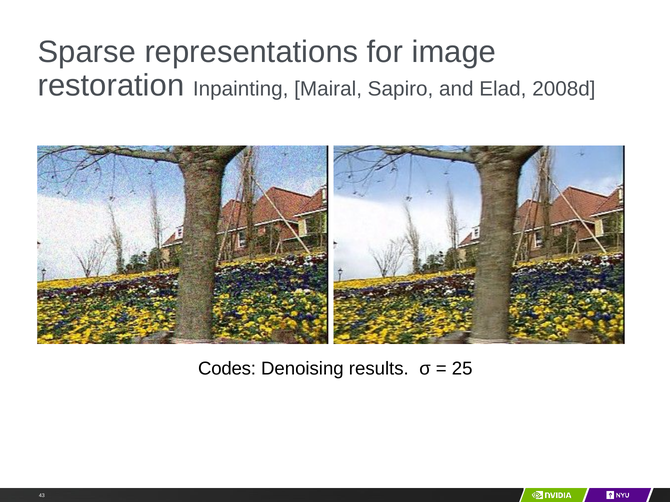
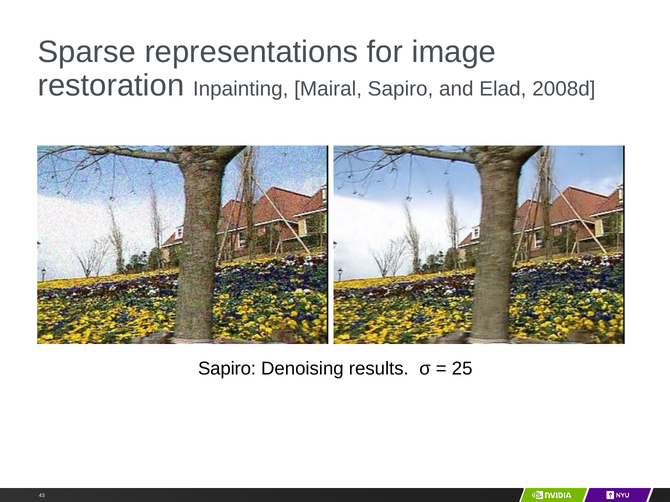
Codes: Codes -> Sapiro (227, 369)
